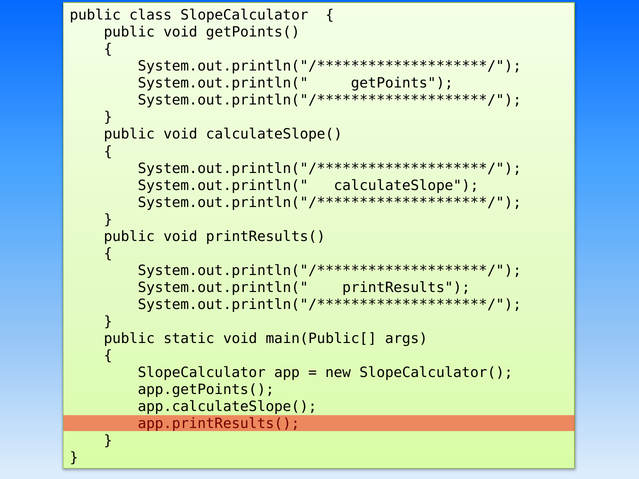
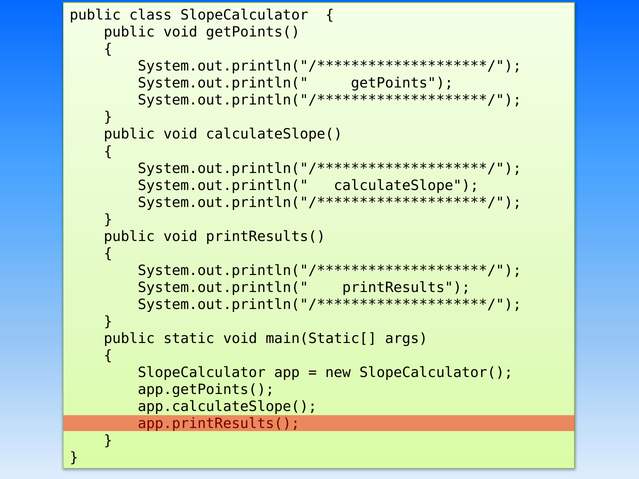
main(Public[: main(Public[ -> main(Static[ (321, 339)
